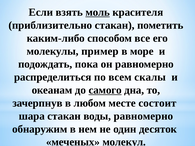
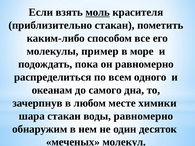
скалы: скалы -> одного (150, 77)
самого underline: present -> none (105, 90)
состоит: состоит -> химики (157, 103)
